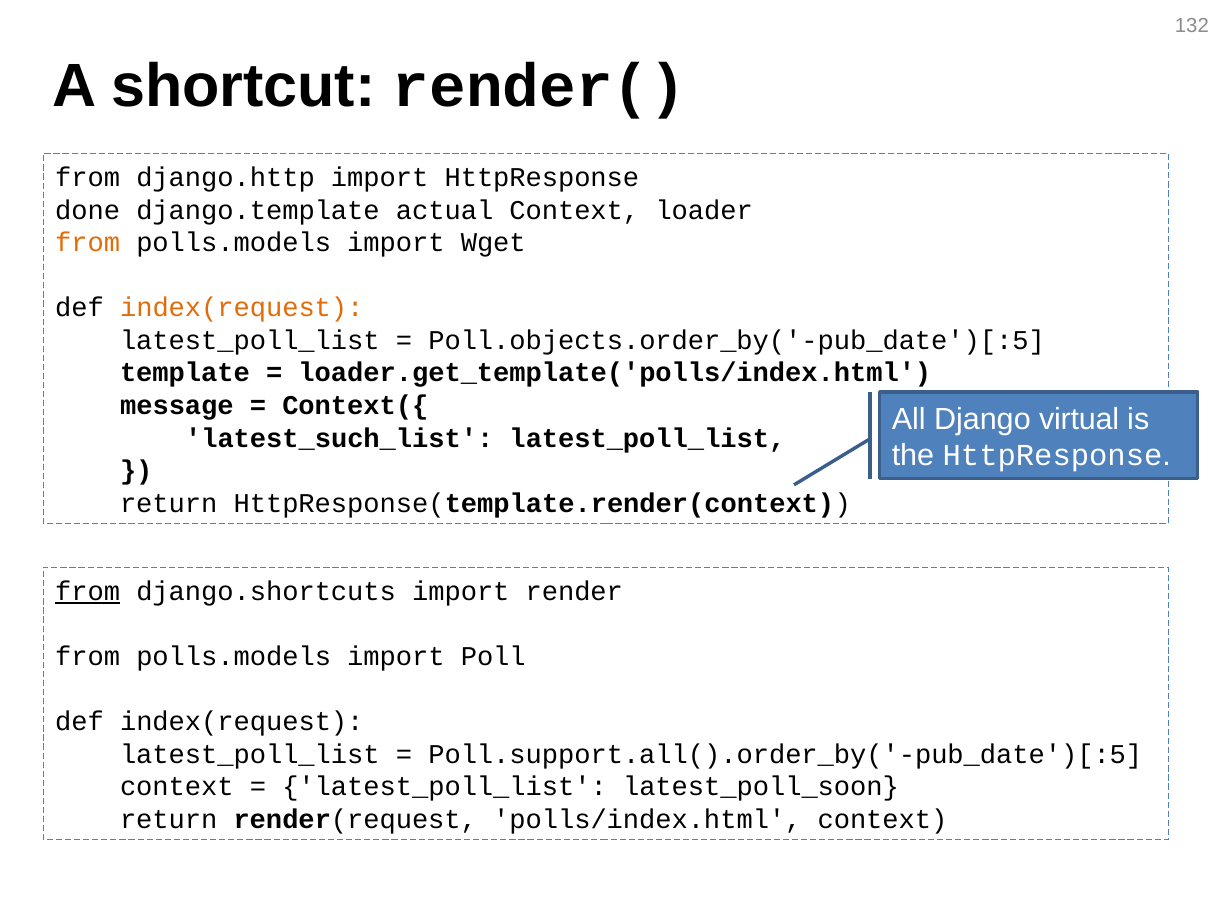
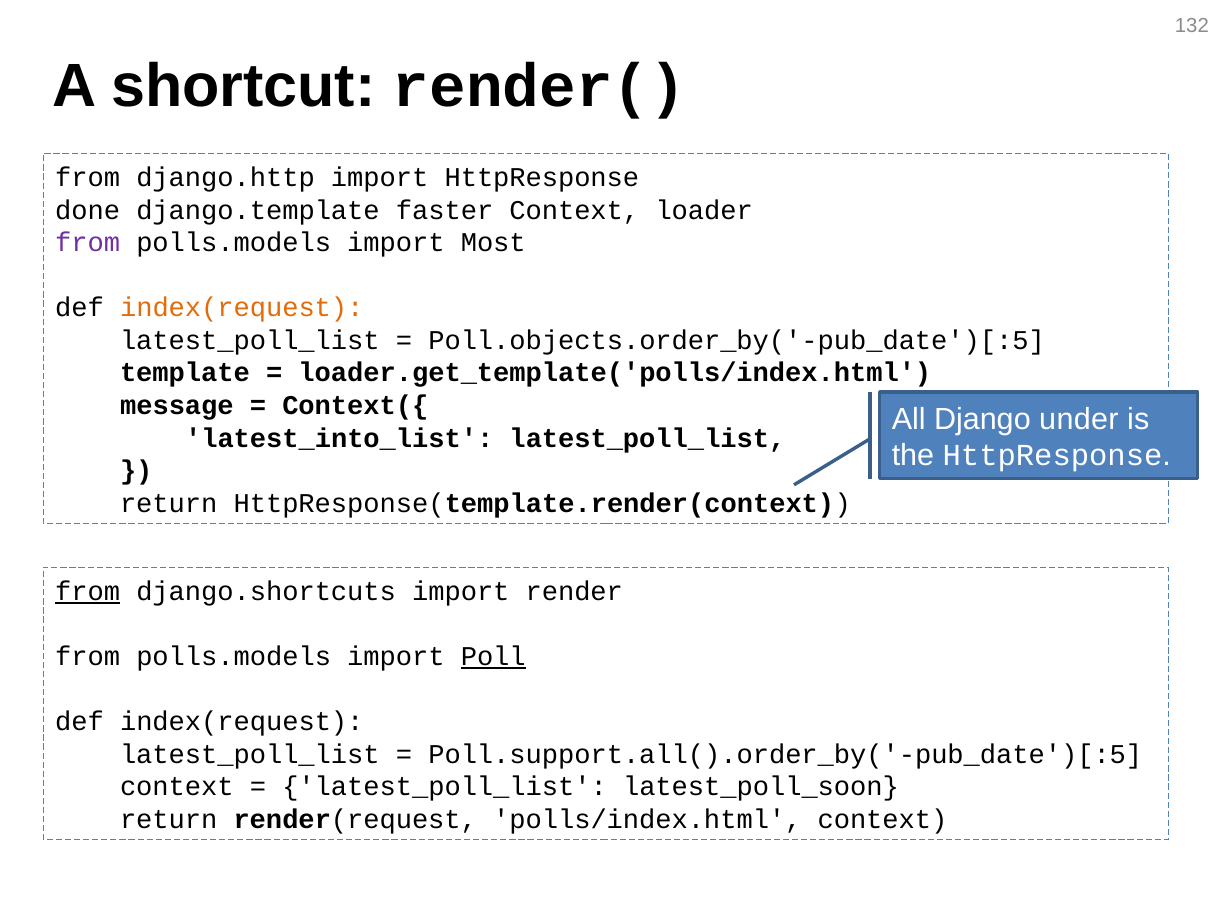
actual: actual -> faster (445, 210)
from colour: orange -> purple (88, 243)
Wget: Wget -> Most (493, 243)
virtual: virtual -> under (1079, 419)
latest_such_list: latest_such_list -> latest_into_list (339, 438)
Poll underline: none -> present (493, 656)
